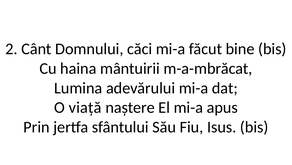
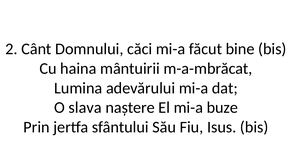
viață: viață -> slava (85, 107)
apus: apus -> buze (222, 107)
